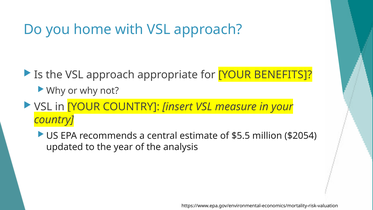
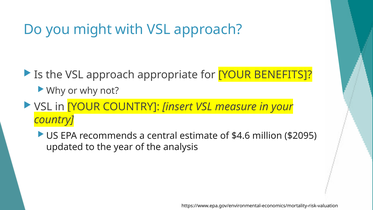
home: home -> might (93, 29)
$5.5: $5.5 -> $4.6 (241, 136)
$2054: $2054 -> $2095 (301, 136)
